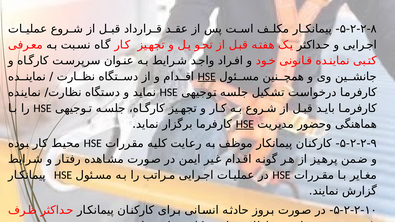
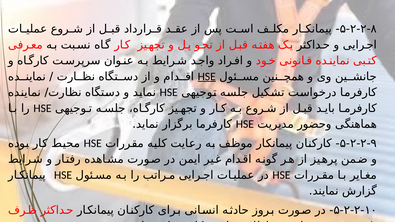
HSE underline: present -> none (245, 124)
